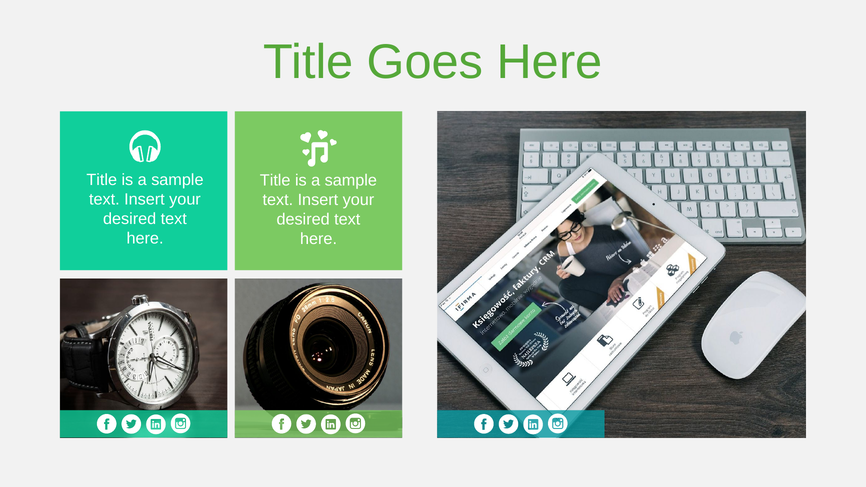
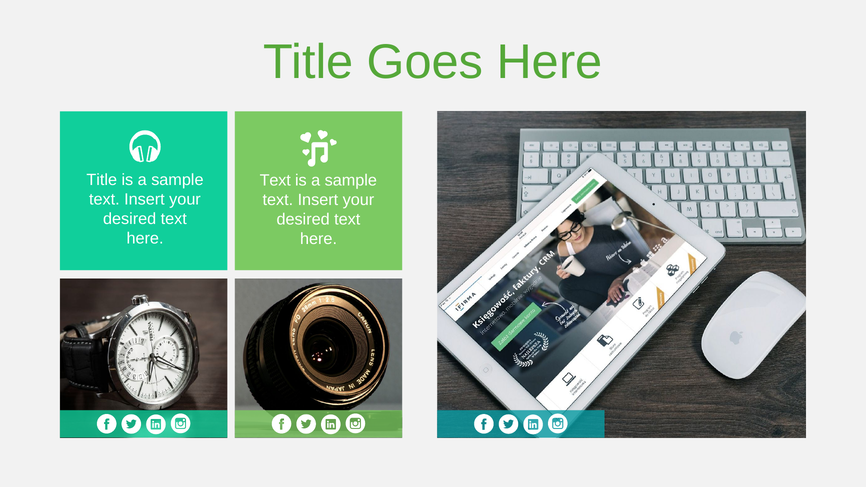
Title: Title -> Text (275, 180)
